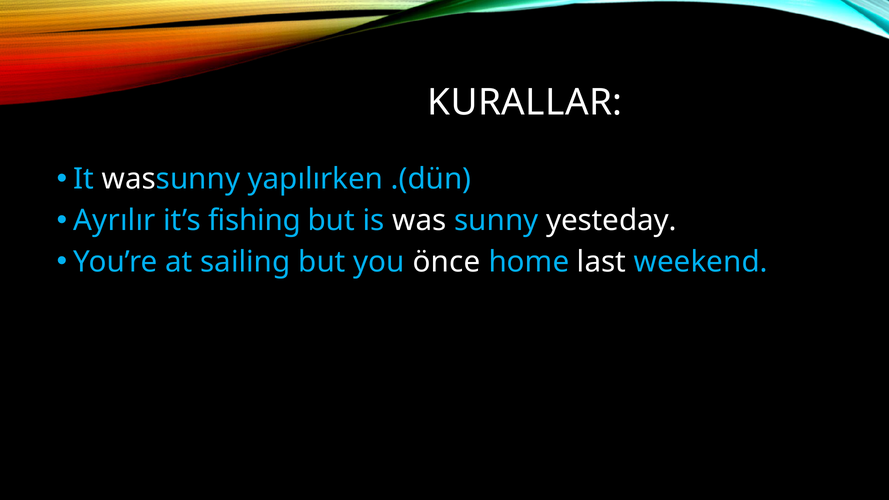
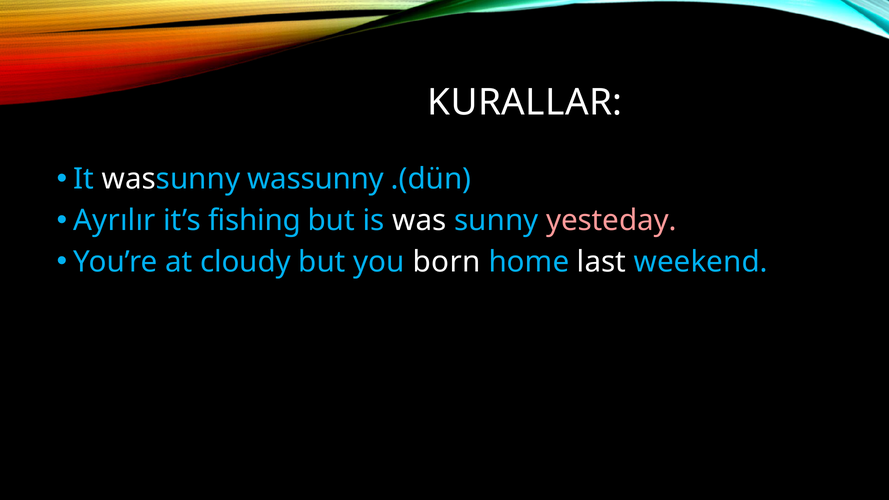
wassunny yapılırken: yapılırken -> wassunny (316, 179)
yesteday colour: white -> pink (611, 220)
sailing: sailing -> cloudy (246, 262)
önce: önce -> born (447, 262)
